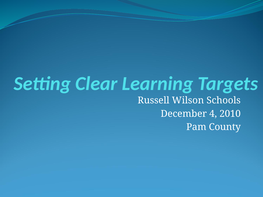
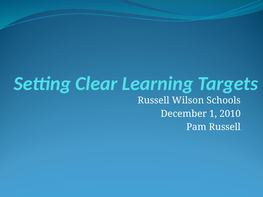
4: 4 -> 1 (213, 114)
Pam County: County -> Russell (225, 127)
